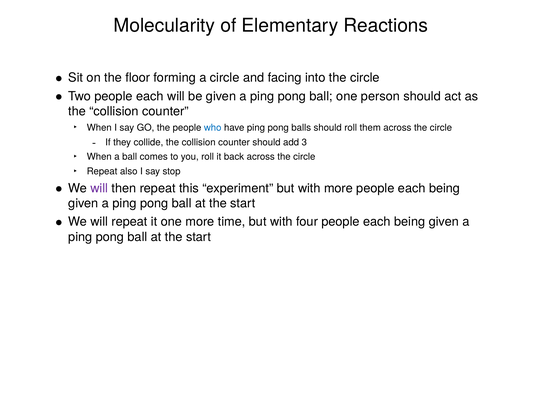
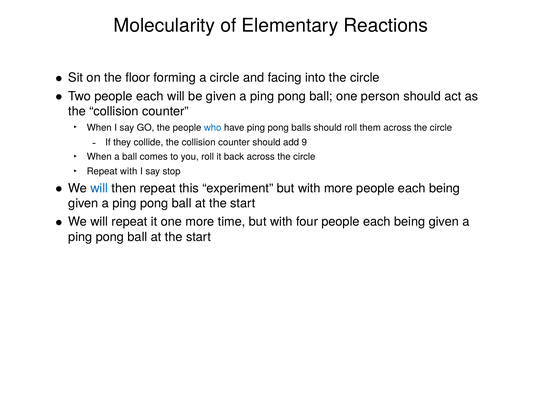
3: 3 -> 9 (304, 142)
Repeat also: also -> with (129, 172)
will colour: purple -> blue (99, 188)
